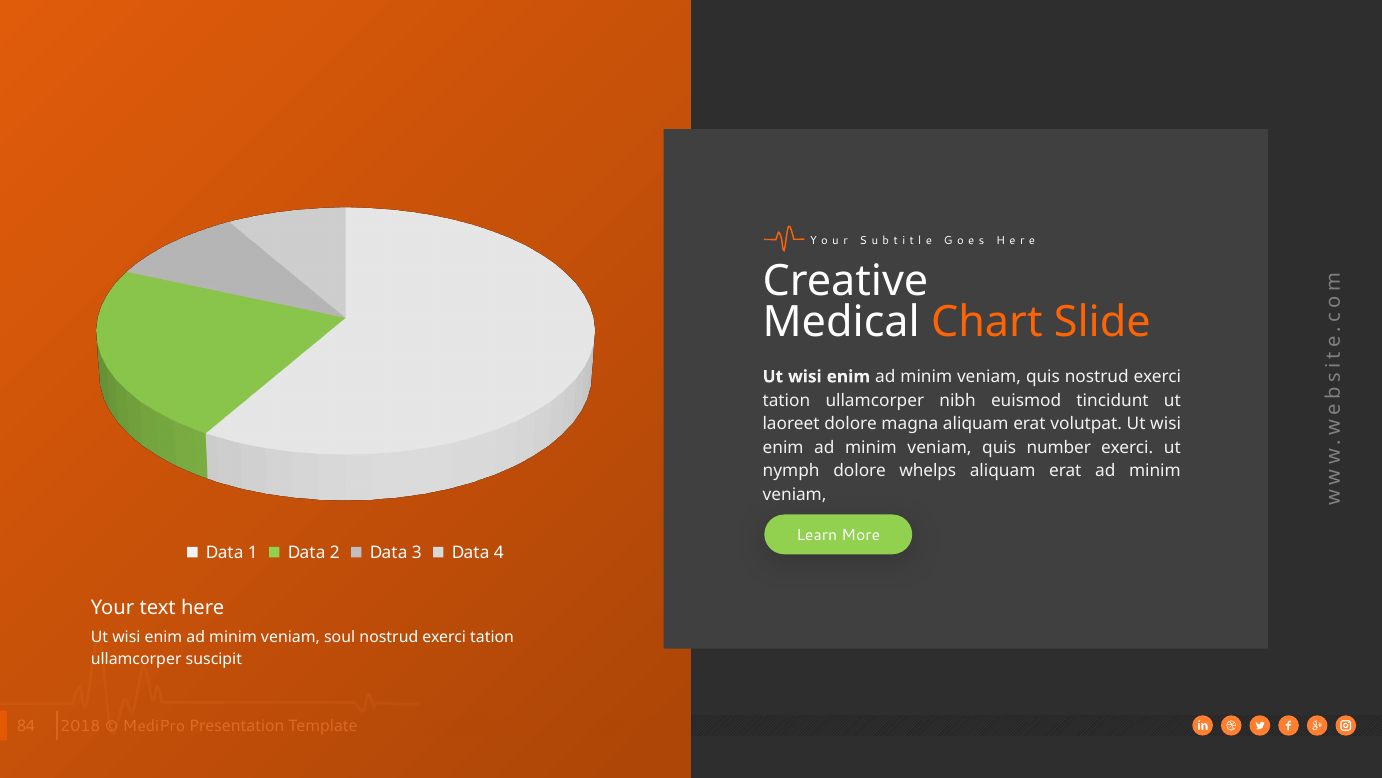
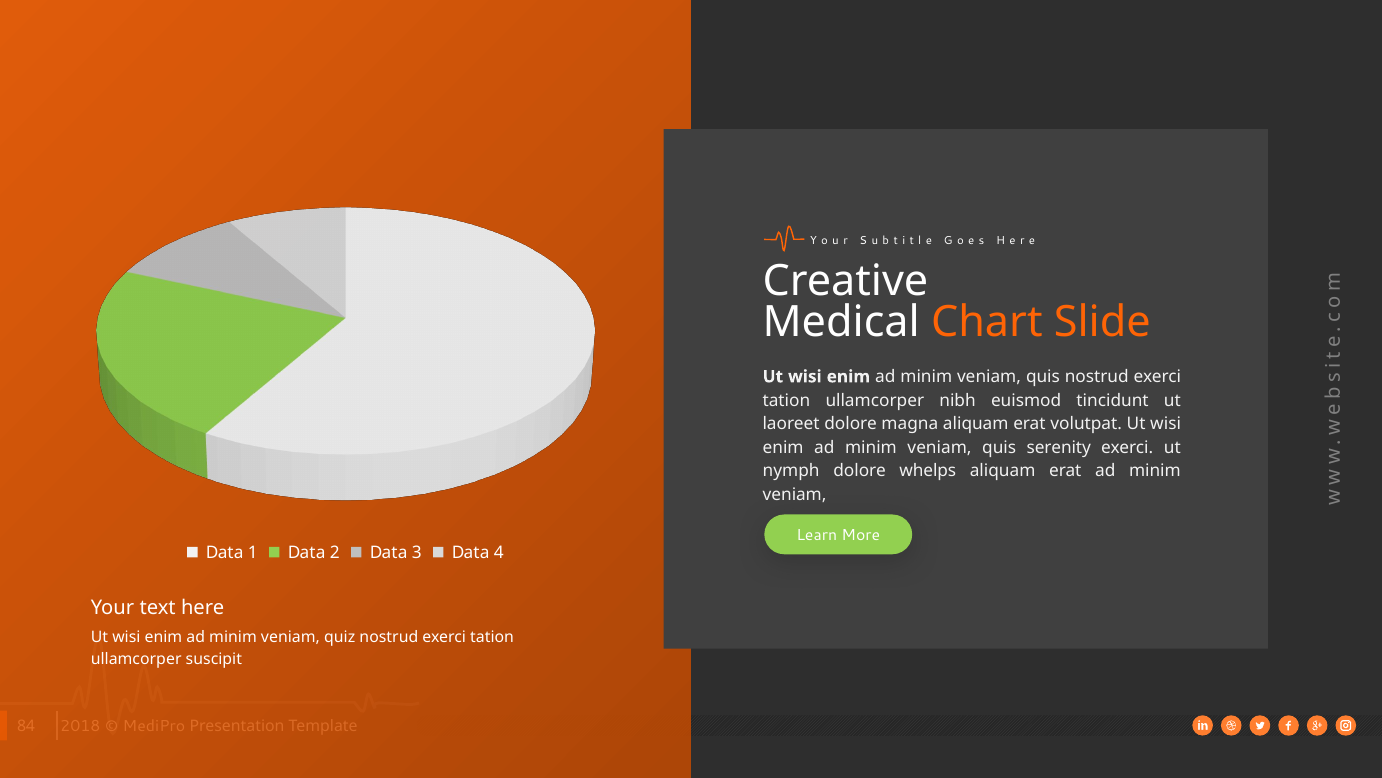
number: number -> serenity (1059, 447)
soul: soul -> quiz (340, 636)
